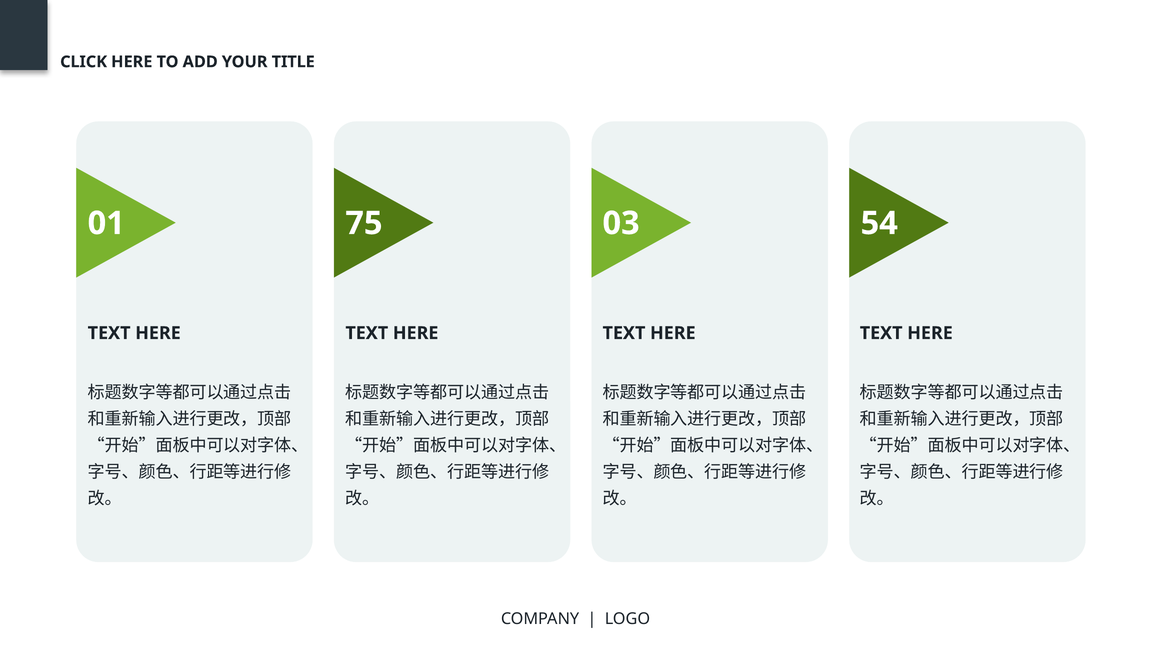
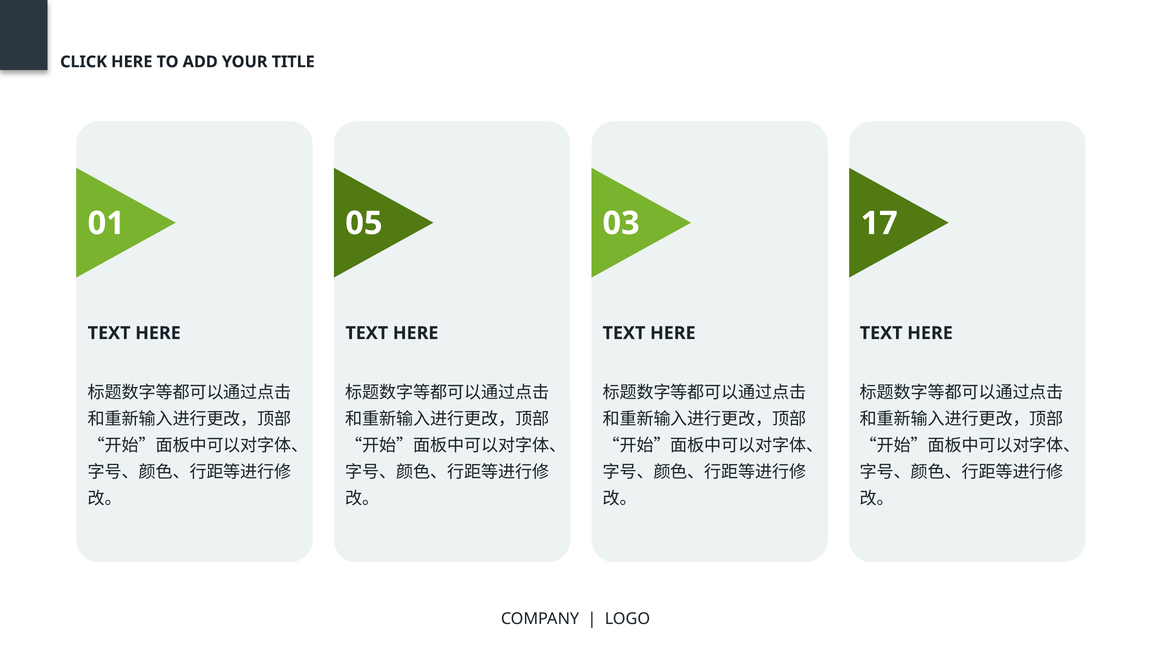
75: 75 -> 05 (364, 223)
54: 54 -> 17 (879, 223)
